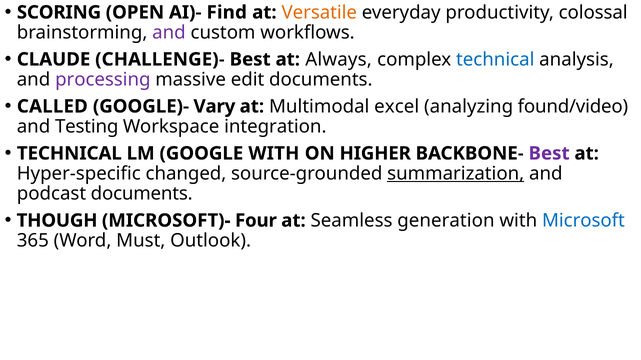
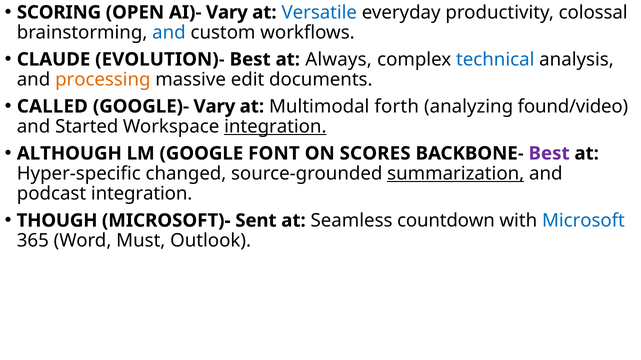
AI)- Find: Find -> Vary (227, 12)
Versatile colour: orange -> blue (319, 12)
and colour: purple -> blue (169, 33)
CHALLENGE)-: CHALLENGE)- -> EVOLUTION)- (160, 59)
processing colour: purple -> orange (103, 80)
excel: excel -> forth (397, 107)
Testing: Testing -> Started (87, 127)
integration underline: none -> present (275, 127)
TECHNICAL: TECHNICAL -> ALTHOUGH (69, 154)
GOOGLE WITH: WITH -> FONT (274, 154)
HIGHER: HIGHER -> SCORES (375, 154)
podcast documents: documents -> integration (142, 194)
Four: Four -> Sent (256, 221)
generation: generation -> countdown (446, 221)
